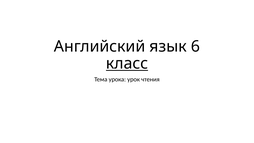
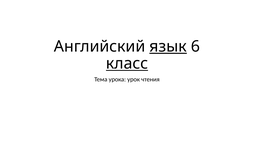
язык underline: none -> present (168, 46)
